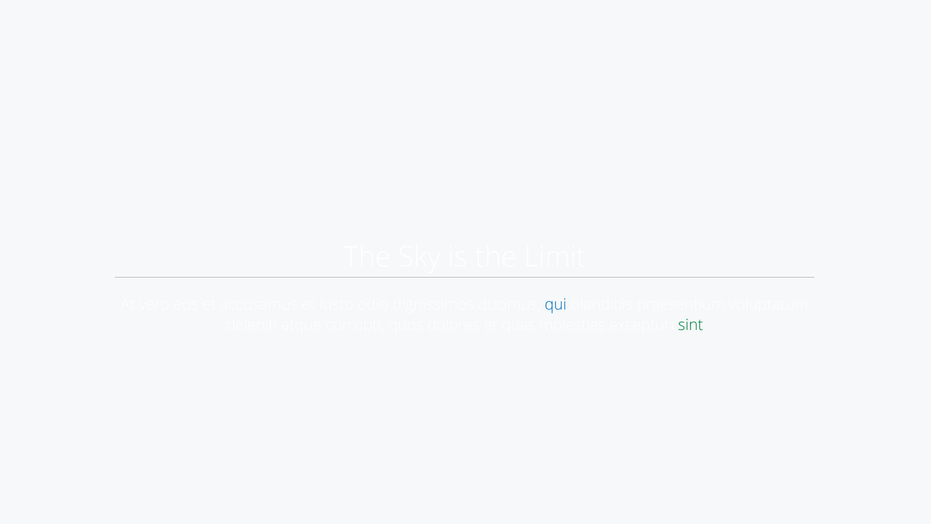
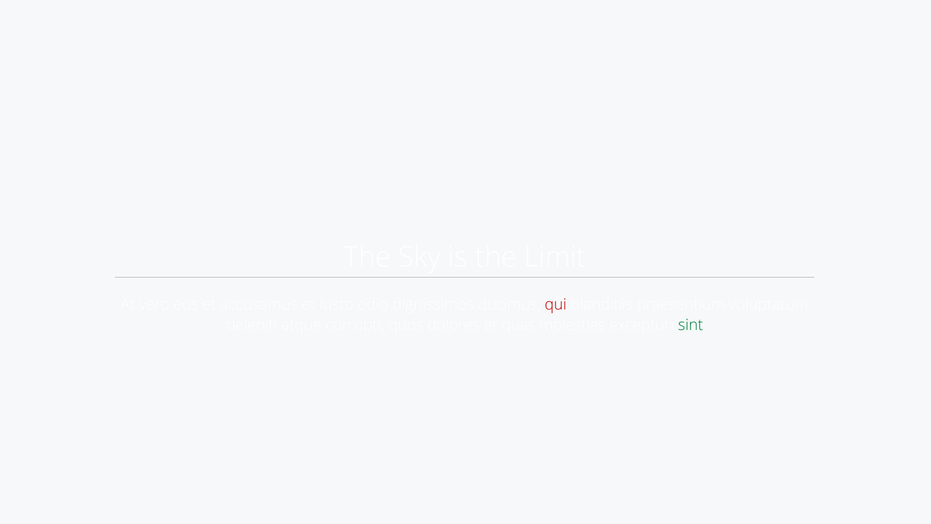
qui colour: blue -> red (556, 305)
